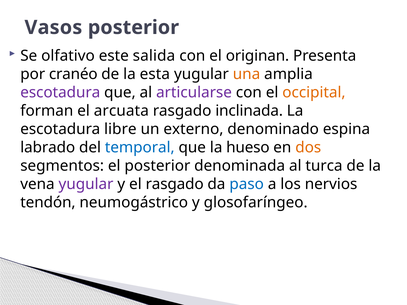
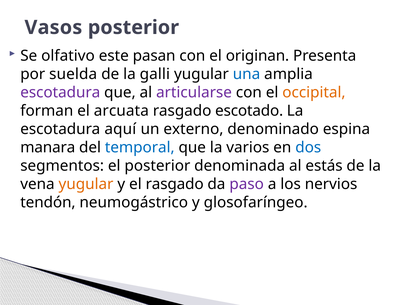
salida: salida -> pasan (154, 56)
cranéo: cranéo -> suelda (73, 74)
esta: esta -> galli (155, 74)
una colour: orange -> blue (247, 74)
inclinada: inclinada -> escotado (249, 111)
libre: libre -> aquí (120, 129)
labrado: labrado -> manara (48, 148)
hueso: hueso -> varios (248, 148)
dos colour: orange -> blue (308, 148)
turca: turca -> estás (324, 166)
yugular colour: purple -> orange (86, 184)
paso colour: blue -> purple (247, 184)
